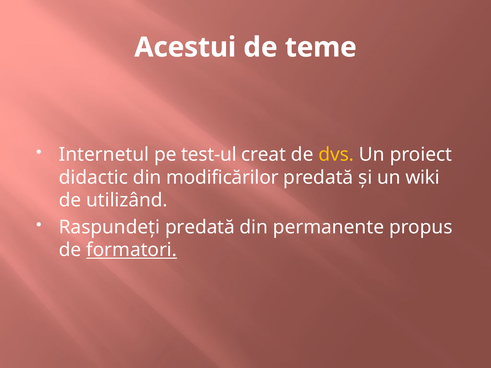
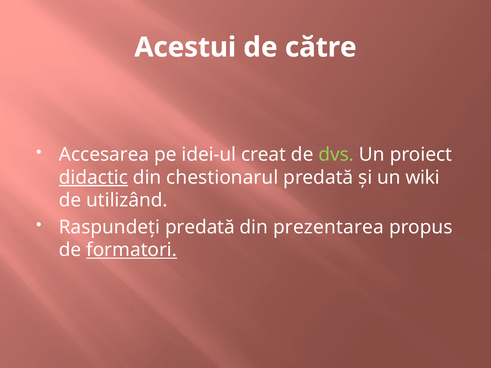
teme: teme -> către (321, 47)
Internetul: Internetul -> Accesarea (104, 155)
test-ul: test-ul -> idei-ul (209, 155)
dvs colour: yellow -> light green (336, 155)
didactic underline: none -> present (93, 178)
modificărilor: modificărilor -> chestionarul (222, 178)
permanente: permanente -> prezentarea (328, 227)
